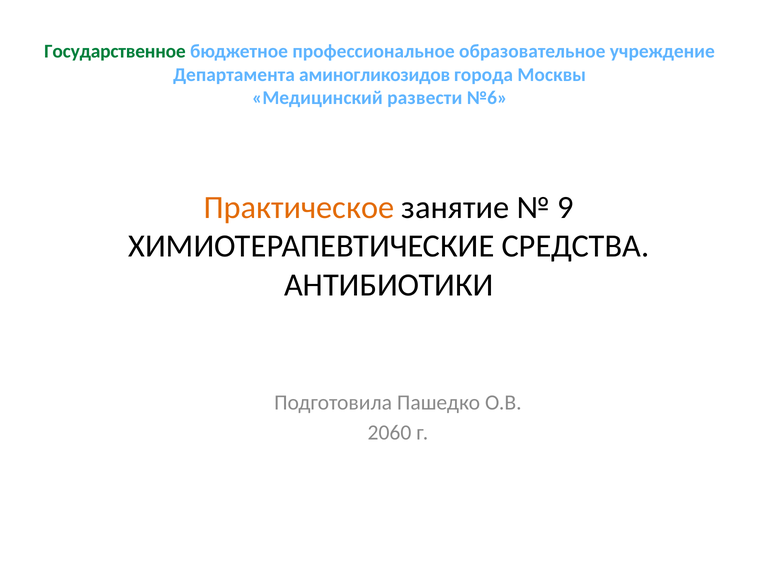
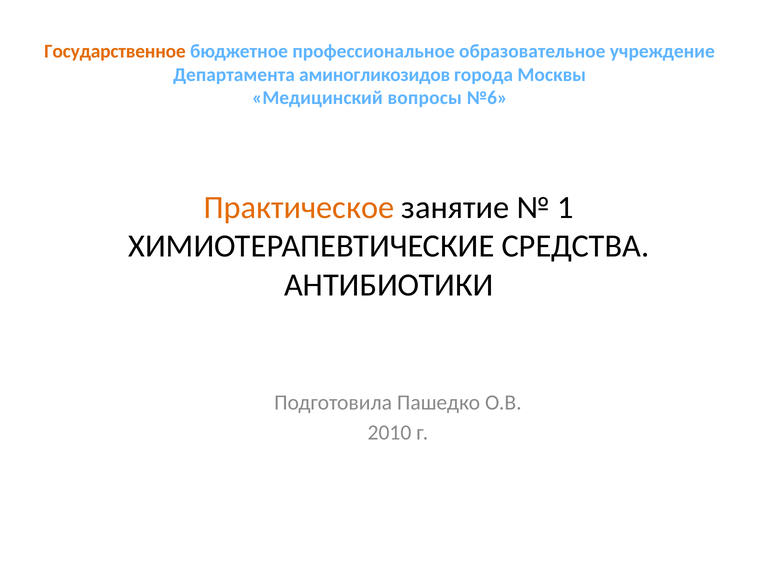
Государственное colour: green -> orange (115, 51)
развести: развести -> вопросы (425, 98)
9: 9 -> 1 (566, 207)
2060: 2060 -> 2010 (389, 432)
